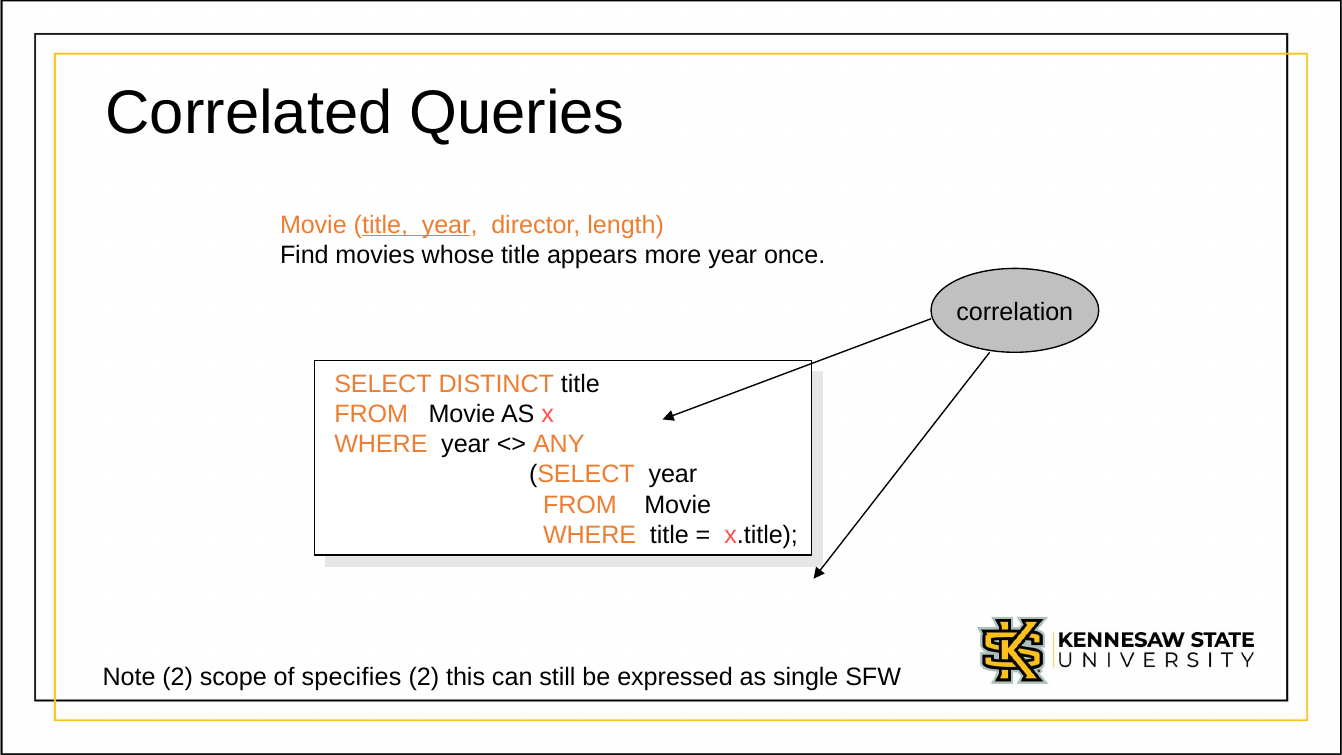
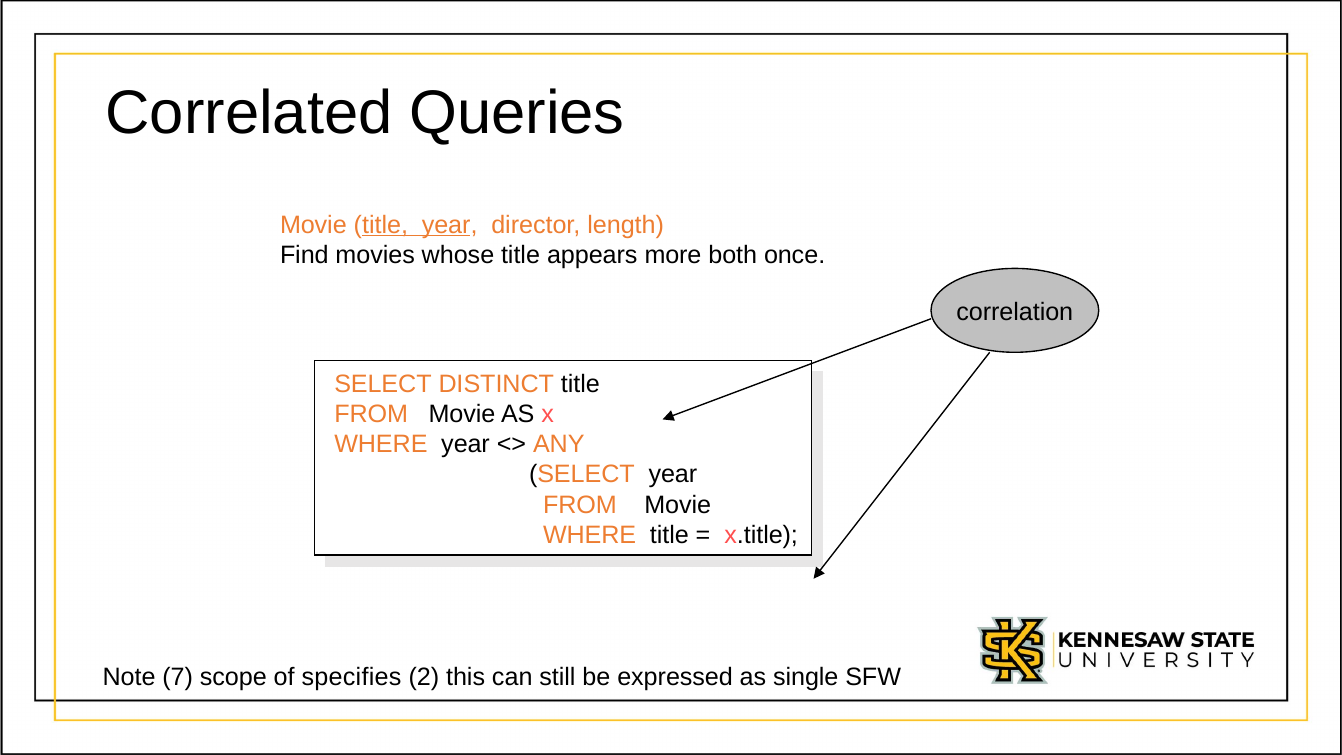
more year: year -> both (733, 255)
Note 2: 2 -> 7 (178, 677)
